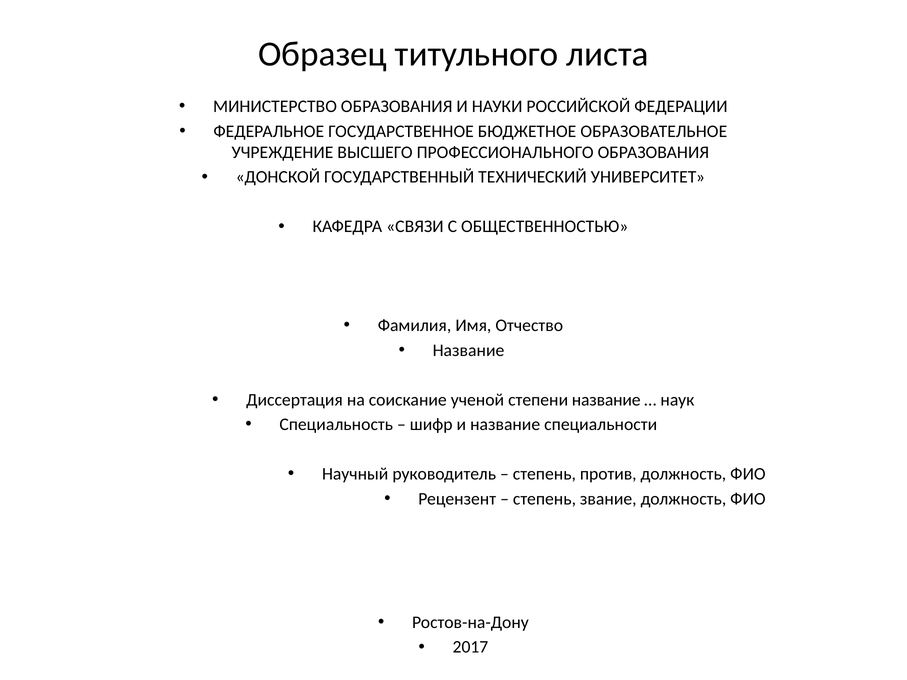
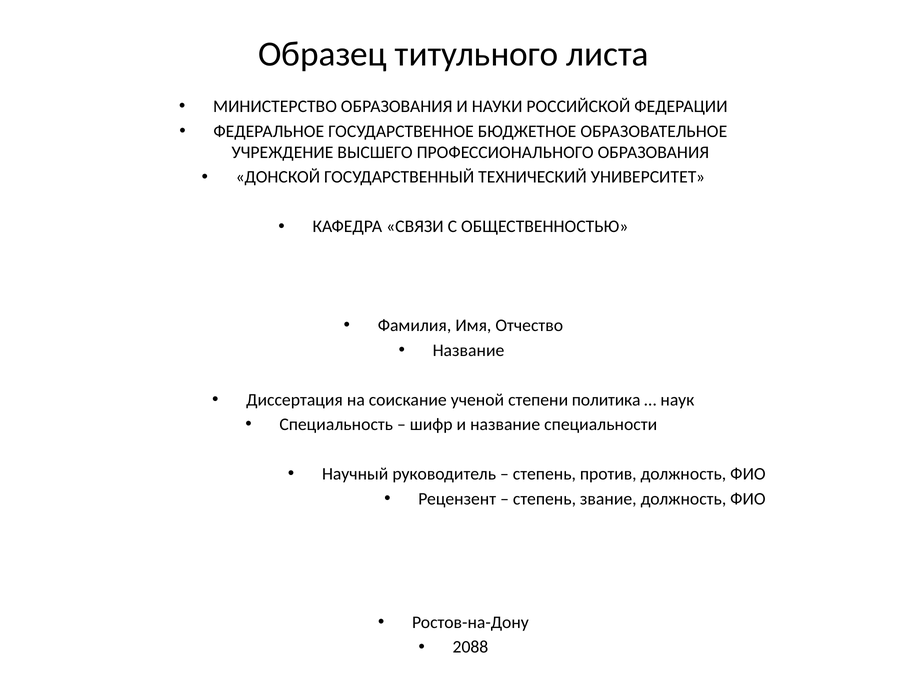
степени название: название -> политика (606, 400)
2017: 2017 -> 2088 (470, 647)
